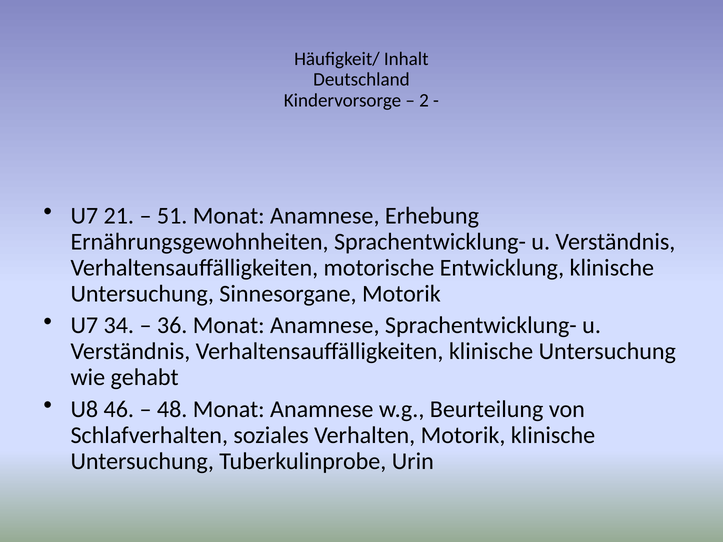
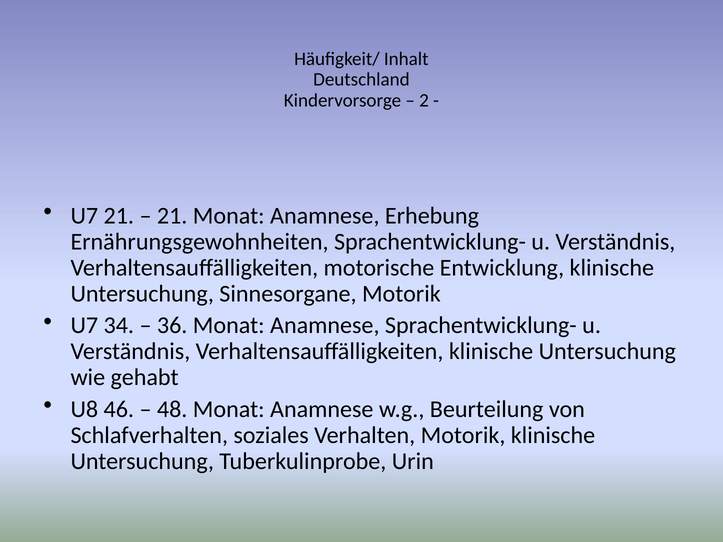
51: 51 -> 21 (172, 216)
